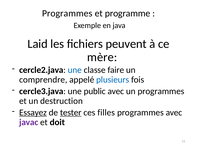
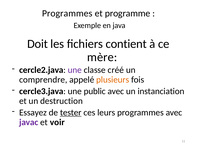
Laid: Laid -> Doit (38, 44)
peuvent: peuvent -> contient (126, 44)
une colour: blue -> purple (75, 70)
faire: faire -> créé (116, 70)
plusieurs colour: blue -> orange (113, 80)
un programmes: programmes -> instanciation (161, 91)
Essayez underline: present -> none (33, 112)
filles: filles -> leurs (106, 112)
doit: doit -> voir (57, 122)
